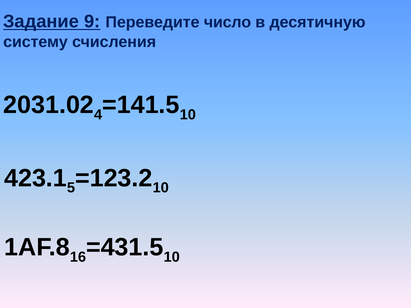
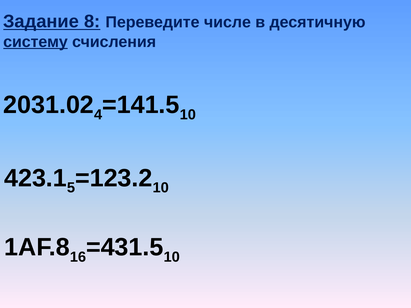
9: 9 -> 8 (92, 21)
число: число -> числе (227, 22)
систему underline: none -> present (36, 42)
